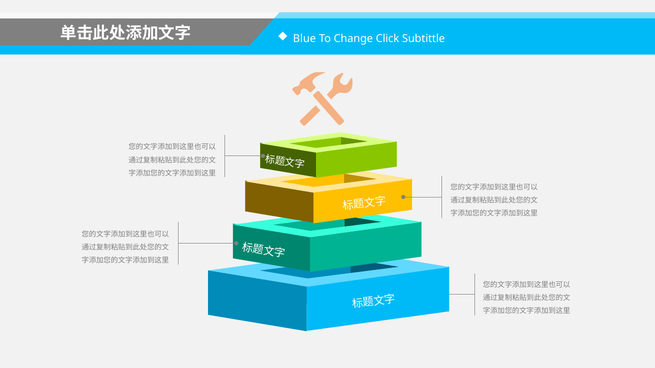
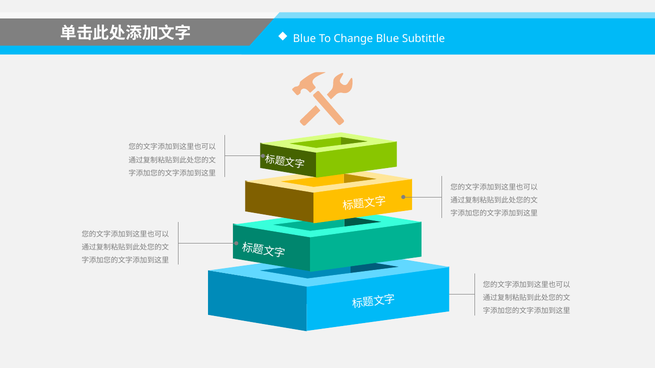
Change Click: Click -> Blue (387, 39)
